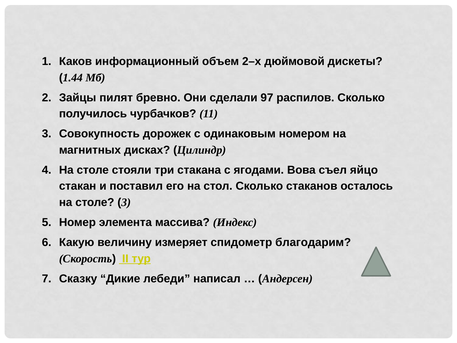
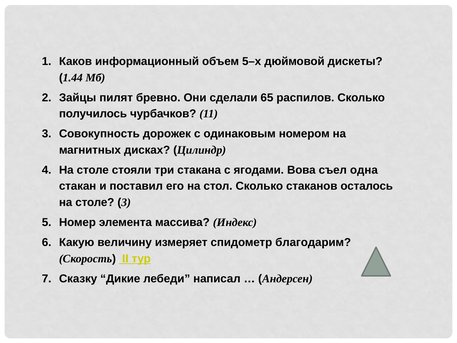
2–х: 2–х -> 5–х (252, 61)
97: 97 -> 65 (267, 98)
яйцо: яйцо -> одна (364, 170)
